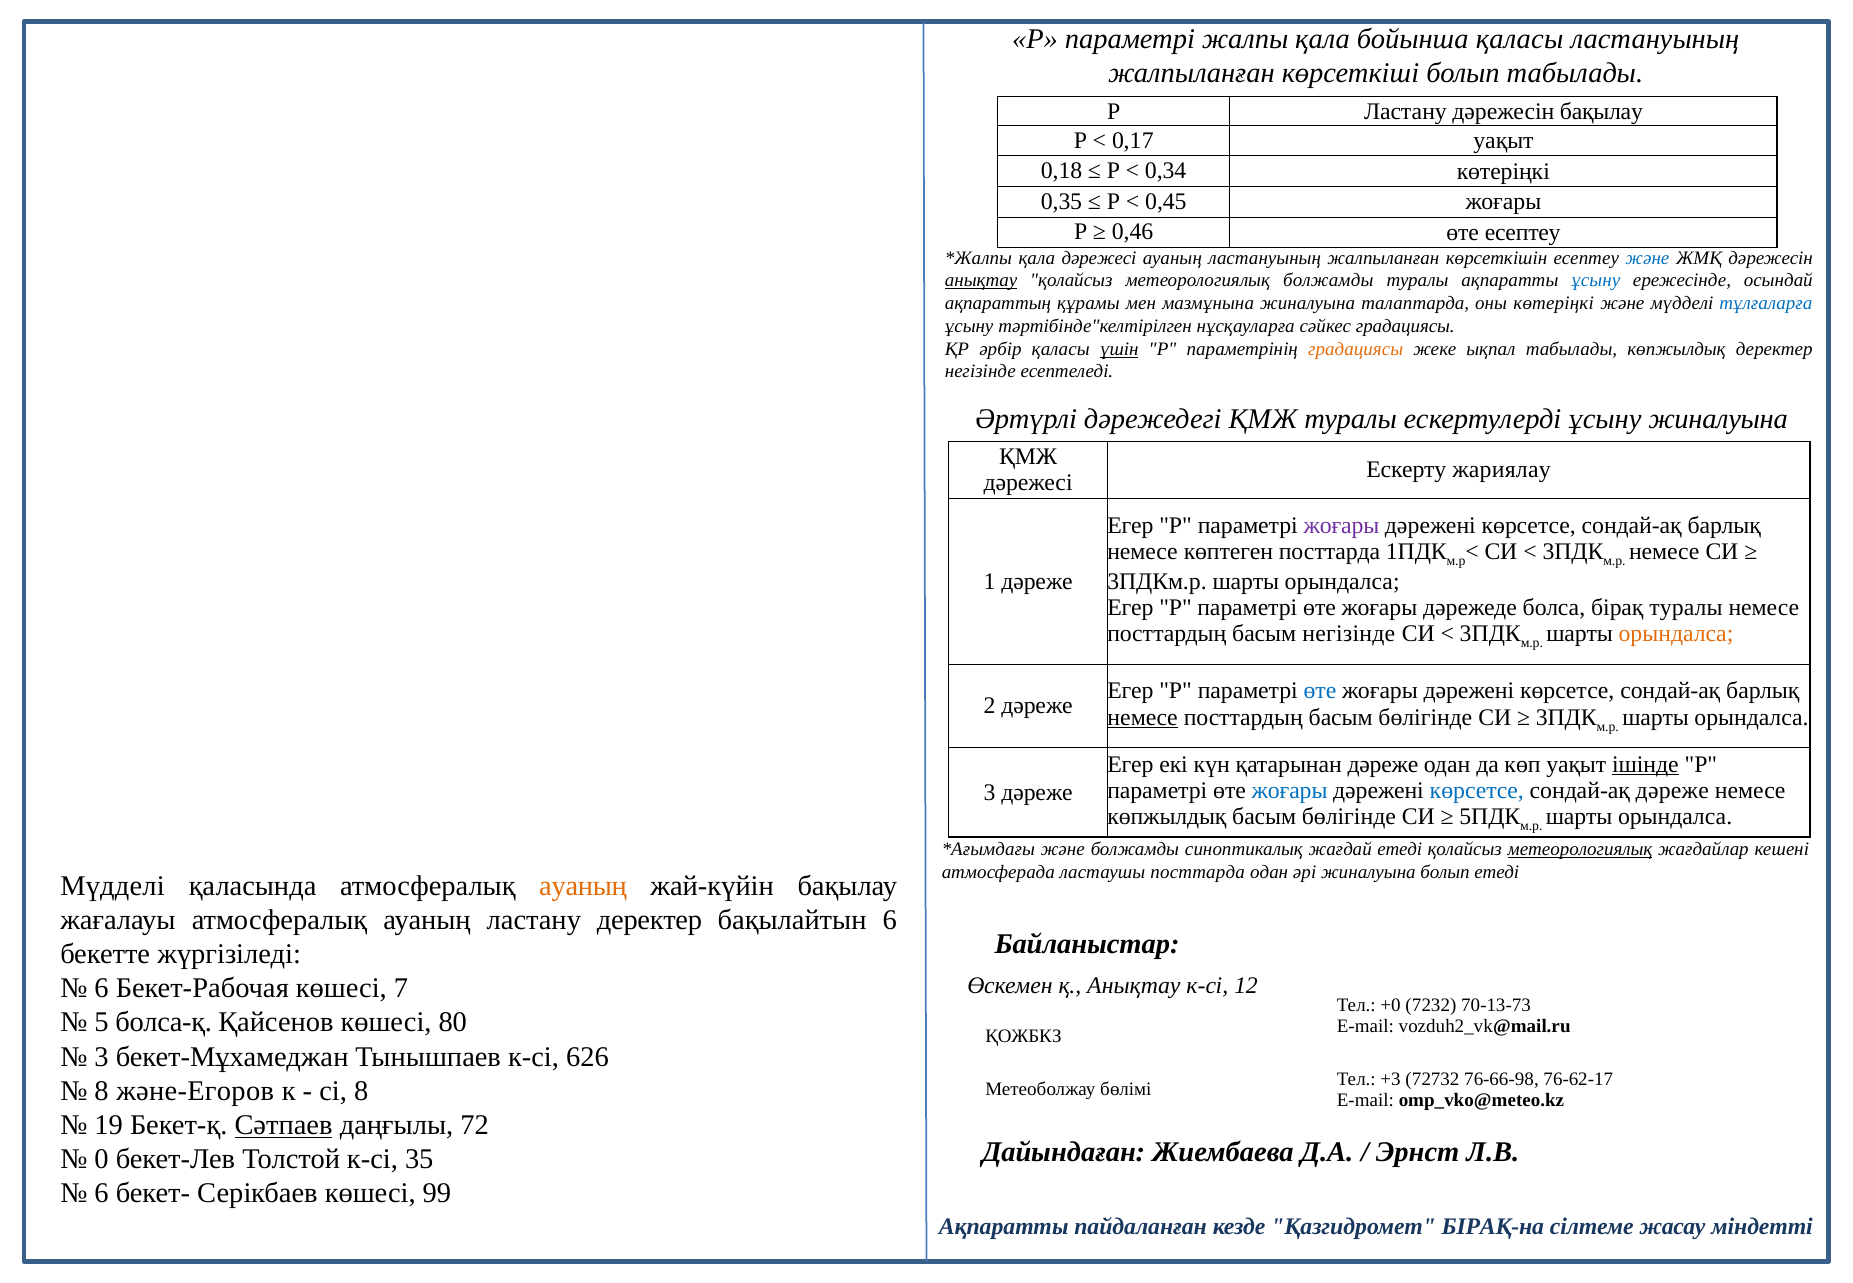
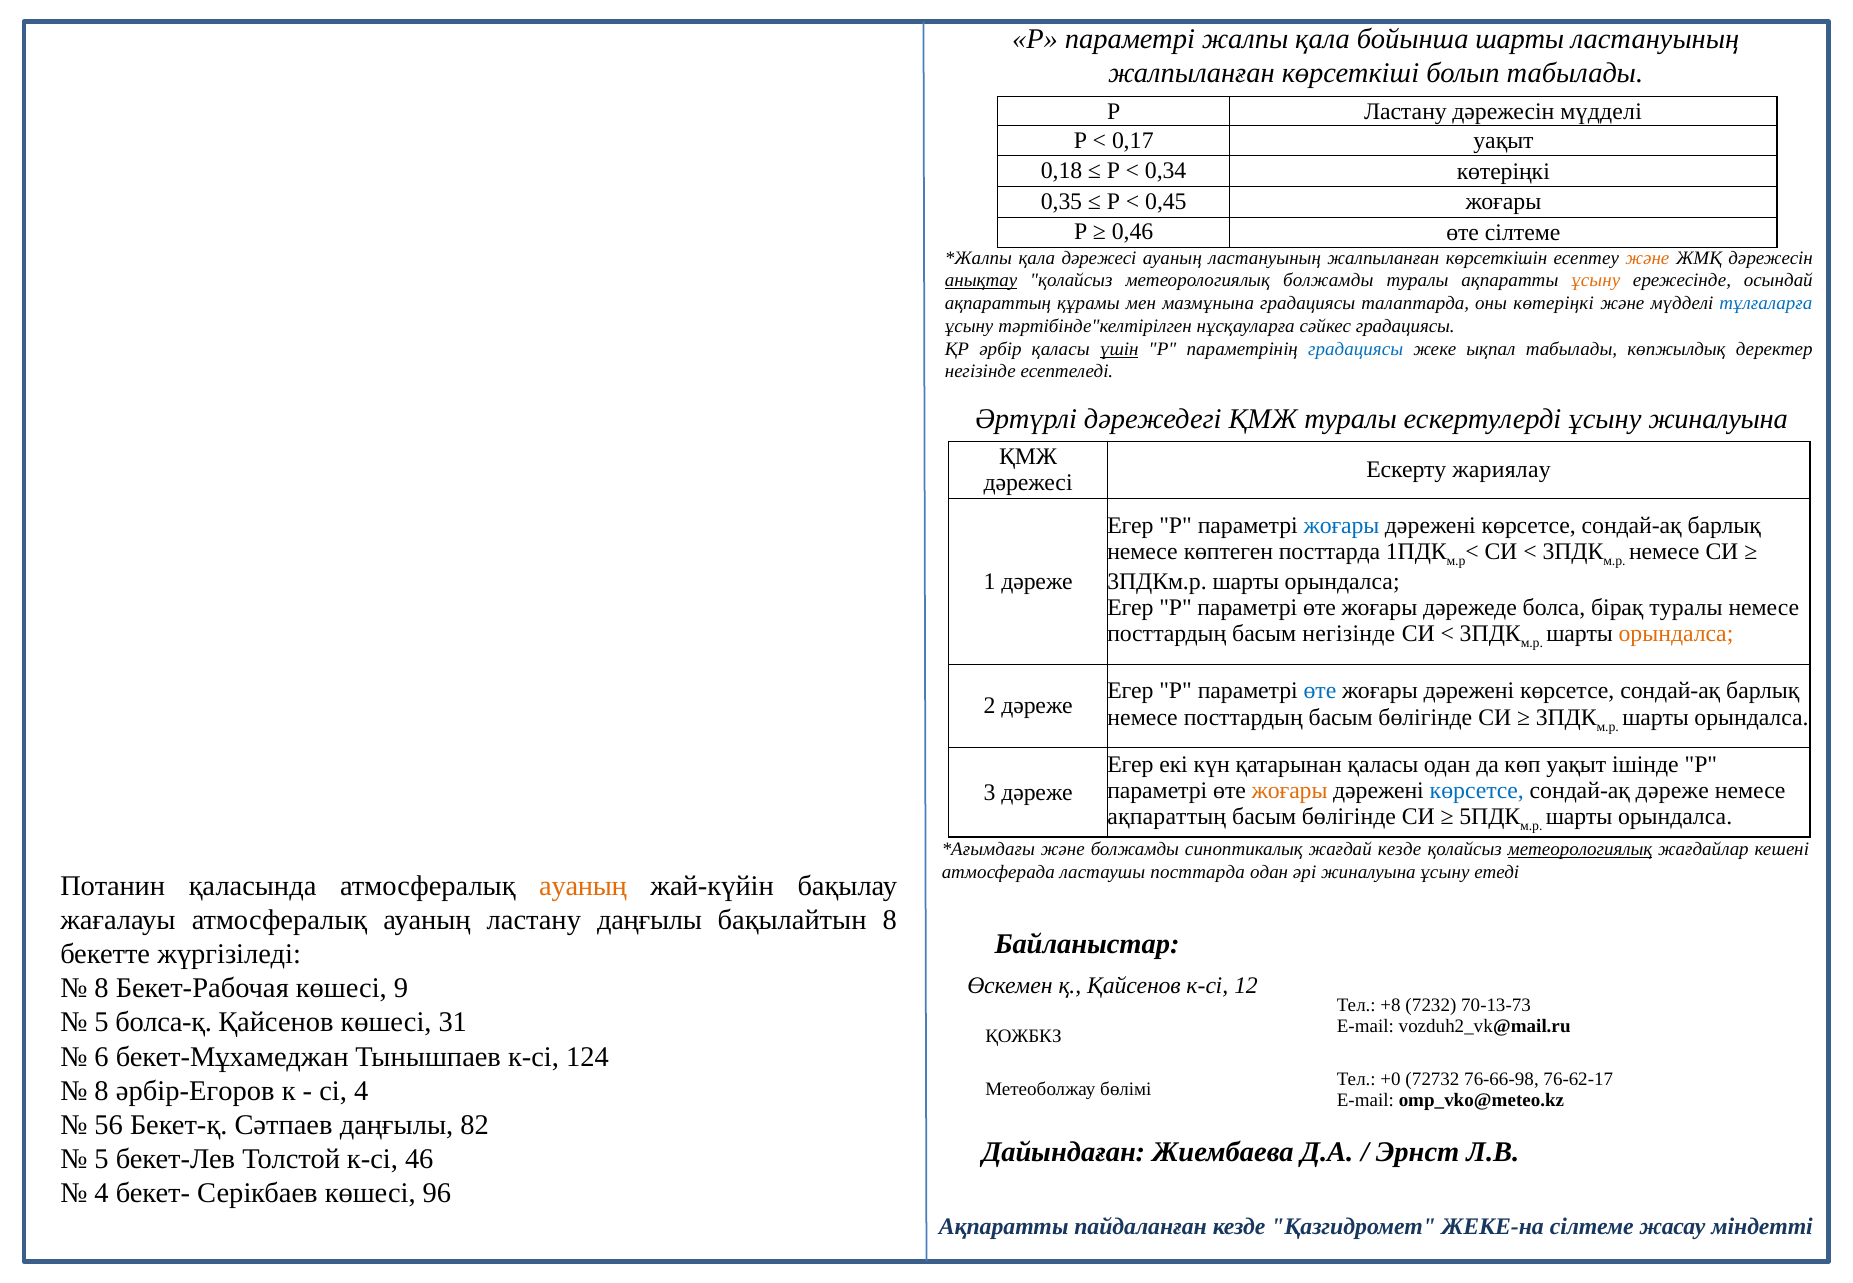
бойынша қаласы: қаласы -> шарты (1520, 39)
дәрежесін бақылау: бақылау -> мүдделі (1601, 111)
өте есептеу: есептеу -> сілтеме (1523, 232)
және colour: blue -> orange (1647, 258)
ұсыну colour: blue -> orange (1596, 281)
мазмұнына жиналуына: жиналуына -> градациясы (1308, 303)
градациясы colour: orange -> blue (1356, 349)
жоғары colour: purple -> blue (1341, 525)
немесе underline: present -> none (1143, 717)
қатарынан дәреже: дәреже -> қаласы (1383, 764)
ішінде underline: present -> none (1645, 764)
жоғары colour: blue -> orange (1290, 790)
көпжылдық: көпжылдық -> ақпараттың (1167, 817)
жағдай етеді: етеді -> кезде (1400, 849)
жиналуына болып: болып -> ұсыну (1445, 872)
Мүдделі: Мүдделі -> Потанин (113, 886)
ластану деректер: деректер -> даңғылы (650, 920)
бақылайтын 6: 6 -> 8 (890, 920)
қ Анықтау: Анықтау -> Қайсенов (1134, 986)
6: 6 -> 8 (102, 988)
7: 7 -> 9 (401, 988)
+0: +0 -> +8 (1391, 1005)
80: 80 -> 31 (453, 1022)
3: 3 -> 6 (102, 1057)
626: 626 -> 124 (588, 1057)
+3: +3 -> +0 (1391, 1079)
және-Егоров: және-Егоров -> әрбір-Егоров (195, 1091)
сі 8: 8 -> 4 (361, 1091)
19: 19 -> 56 (109, 1125)
Сәтпаев underline: present -> none (283, 1125)
72: 72 -> 82 (475, 1125)
0: 0 -> 5 (102, 1159)
35: 35 -> 46 (419, 1159)
6: 6 -> 4 (102, 1193)
99: 99 -> 96 (437, 1193)
БІРАҚ-на: БІРАҚ-на -> ЖЕКЕ-на (1493, 1226)
